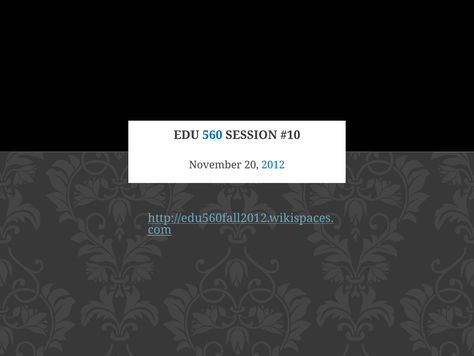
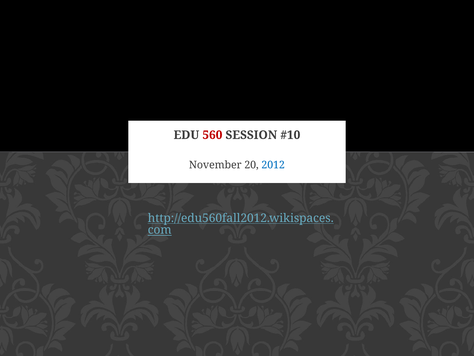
560 colour: blue -> red (212, 135)
